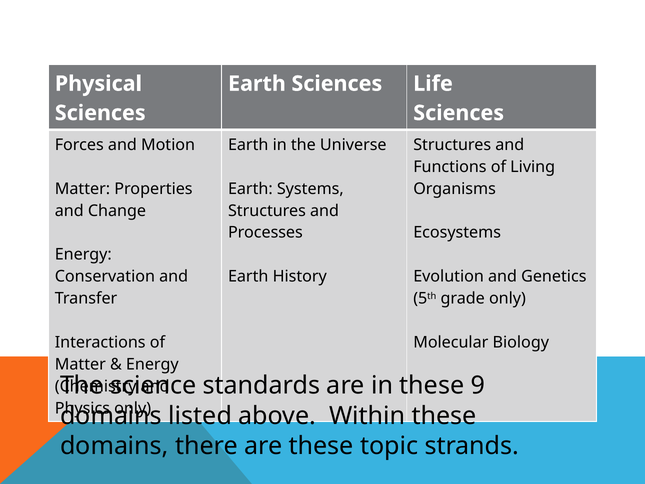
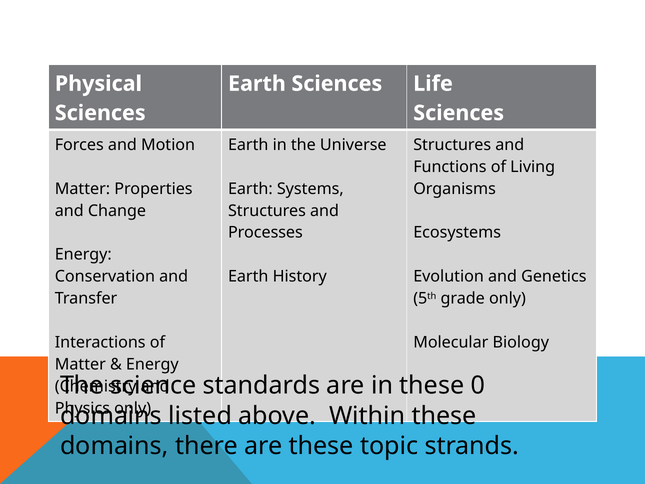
9: 9 -> 0 (478, 385)
